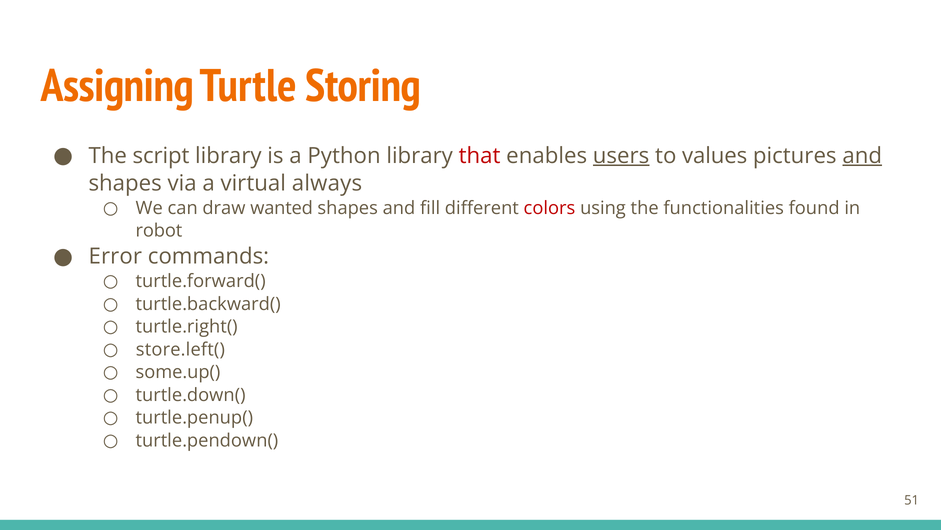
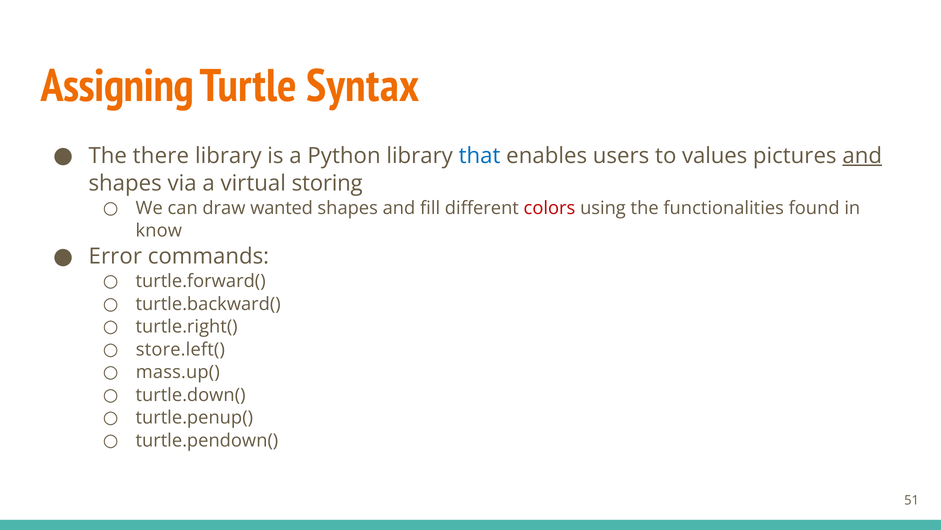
Storing: Storing -> Syntax (363, 86)
script: script -> there (161, 156)
that colour: red -> blue (480, 156)
users underline: present -> none (621, 156)
always: always -> storing (327, 183)
robot: robot -> know (159, 231)
some.up(: some.up( -> mass.up( (178, 372)
